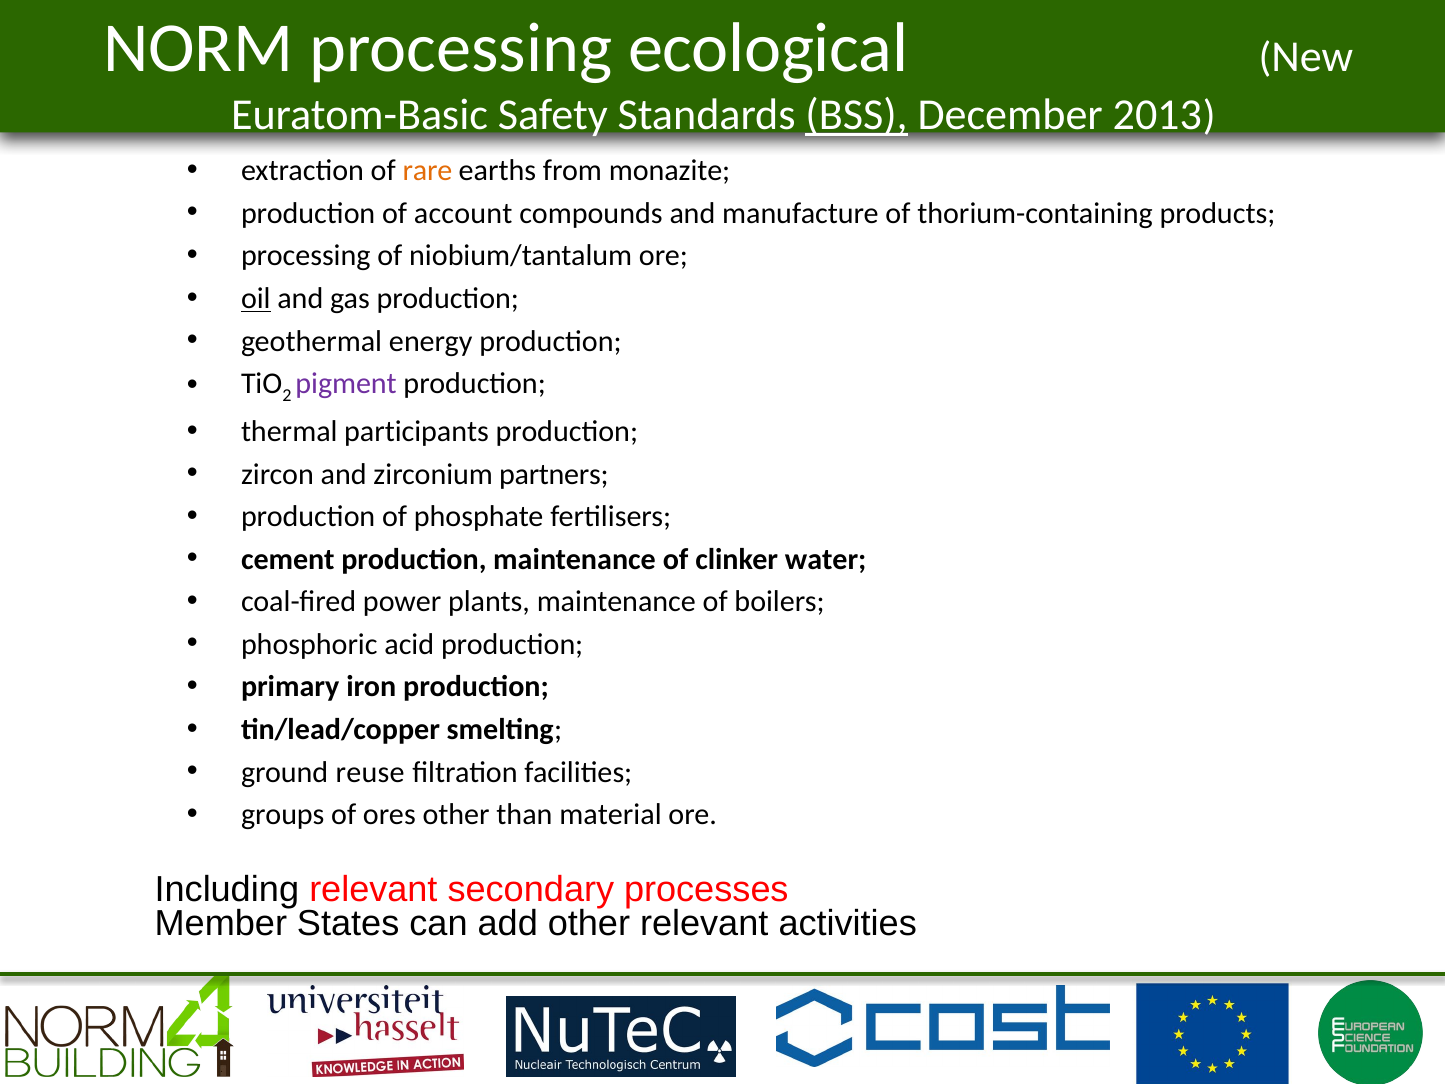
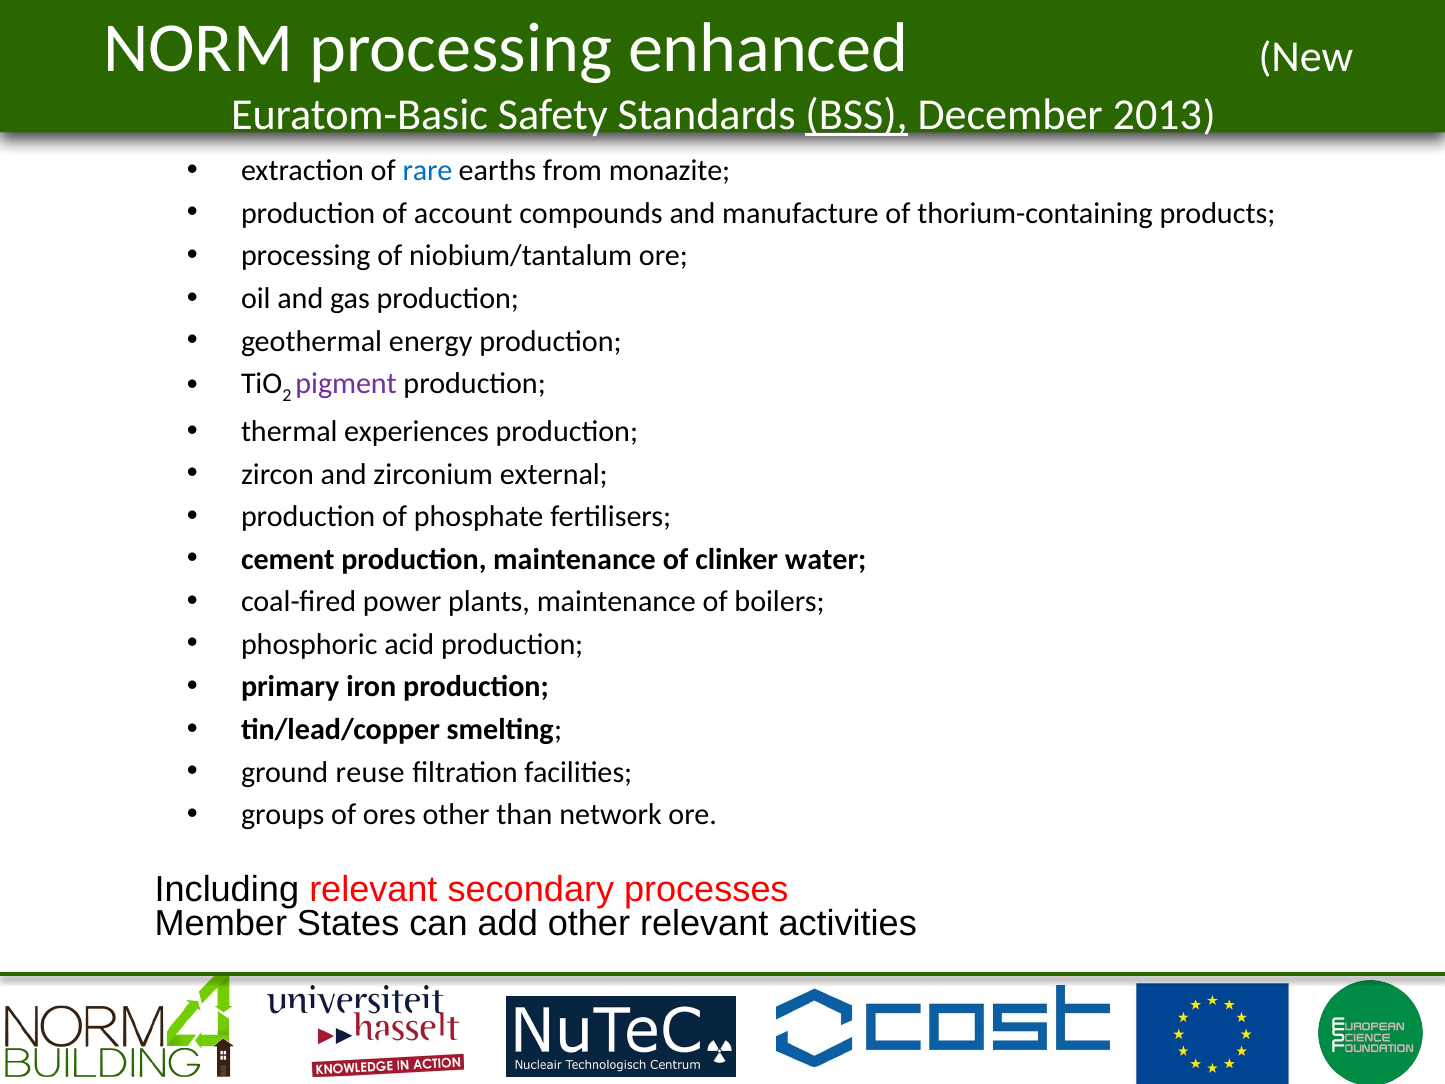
ecological: ecological -> enhanced (768, 48)
rare colour: orange -> blue (427, 171)
oil underline: present -> none (256, 298)
participants: participants -> experiences (417, 431)
partners: partners -> external (554, 474)
material: material -> network (610, 814)
